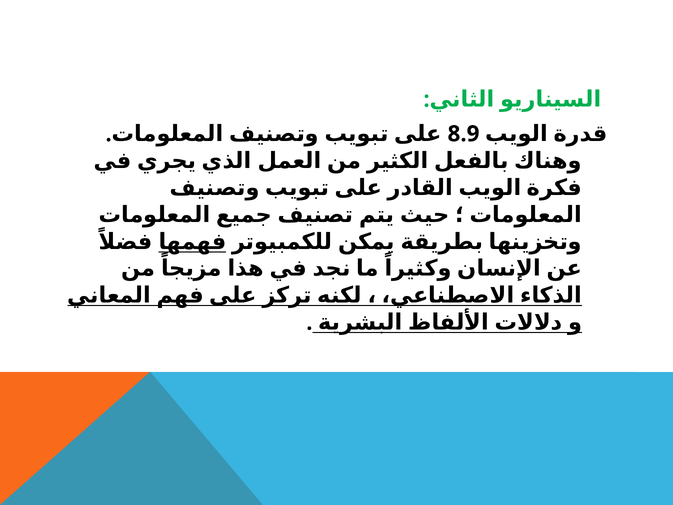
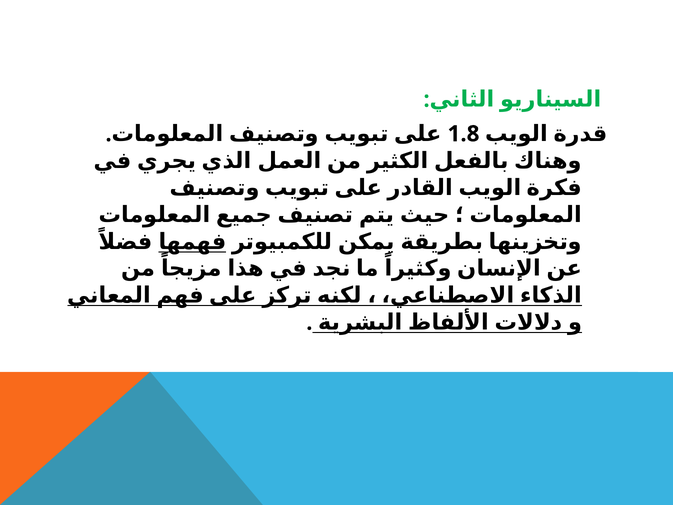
8.9: 8.9 -> 1.8 (464, 134)
